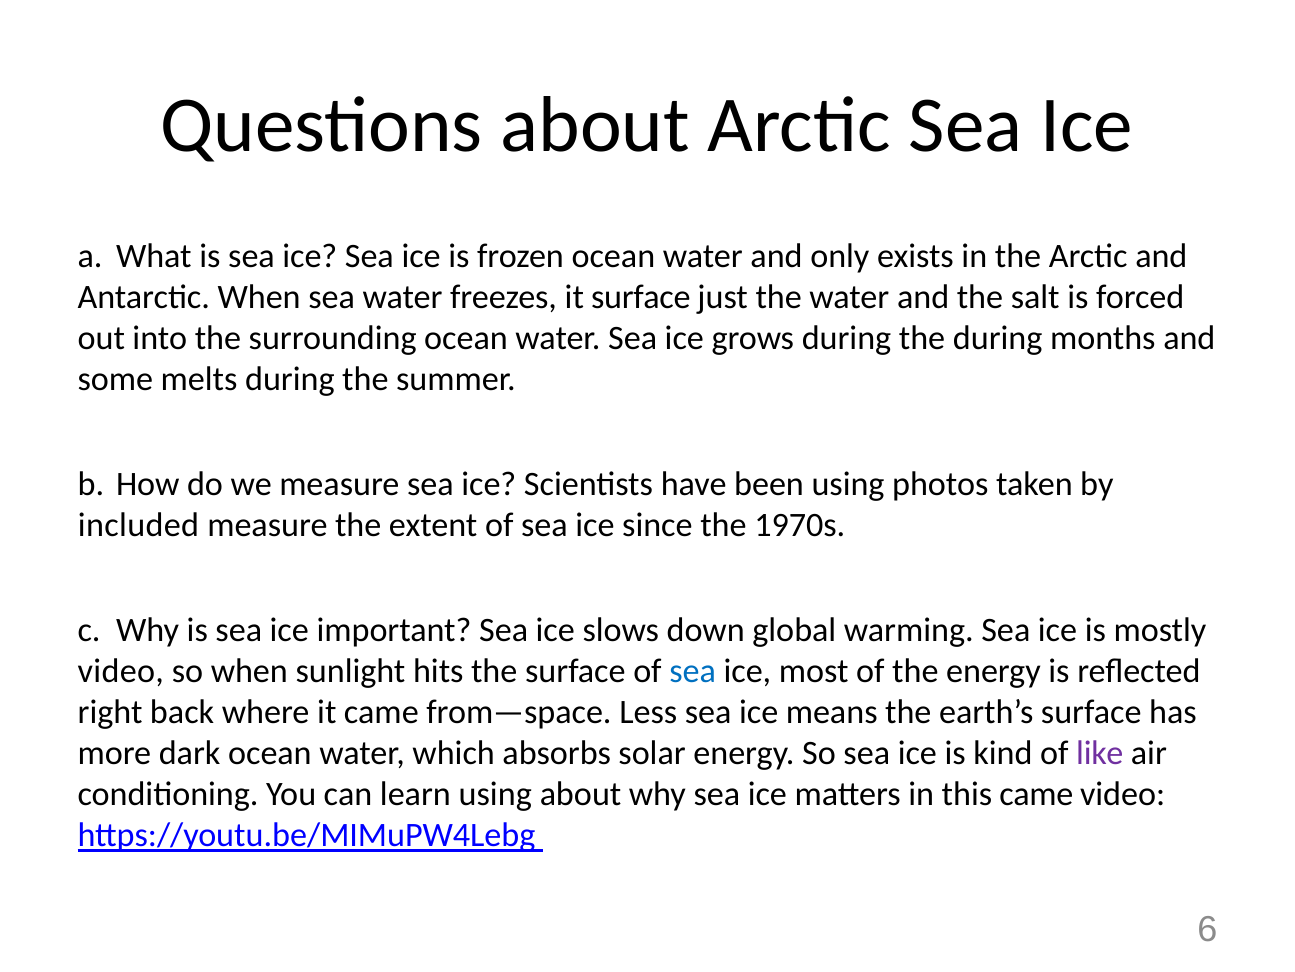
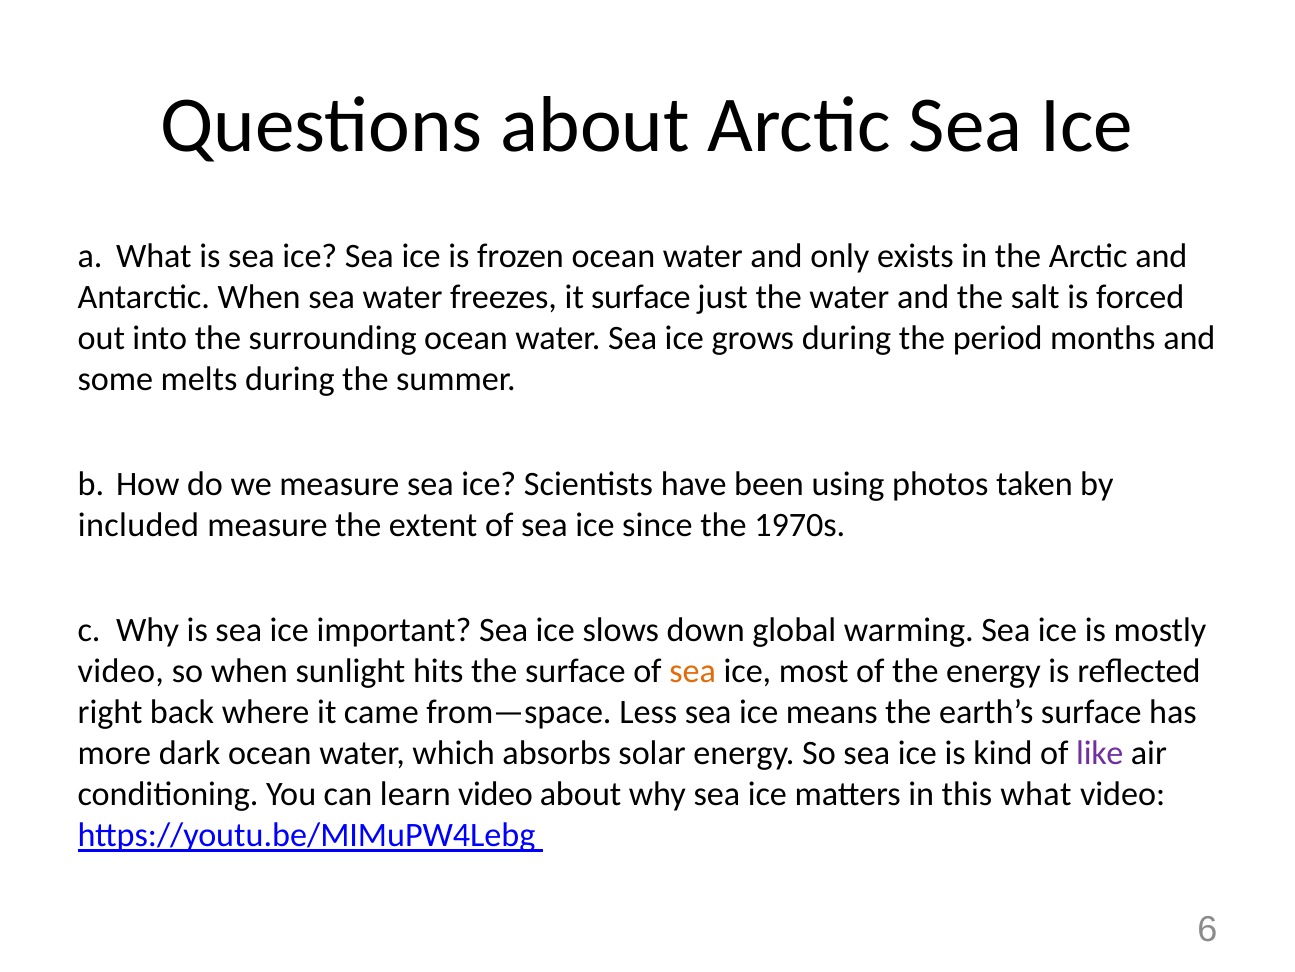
the during: during -> period (998, 338)
sea colour: blue -> orange (693, 671)
learn using: using -> video (495, 794)
this came: came -> what (1036, 794)
